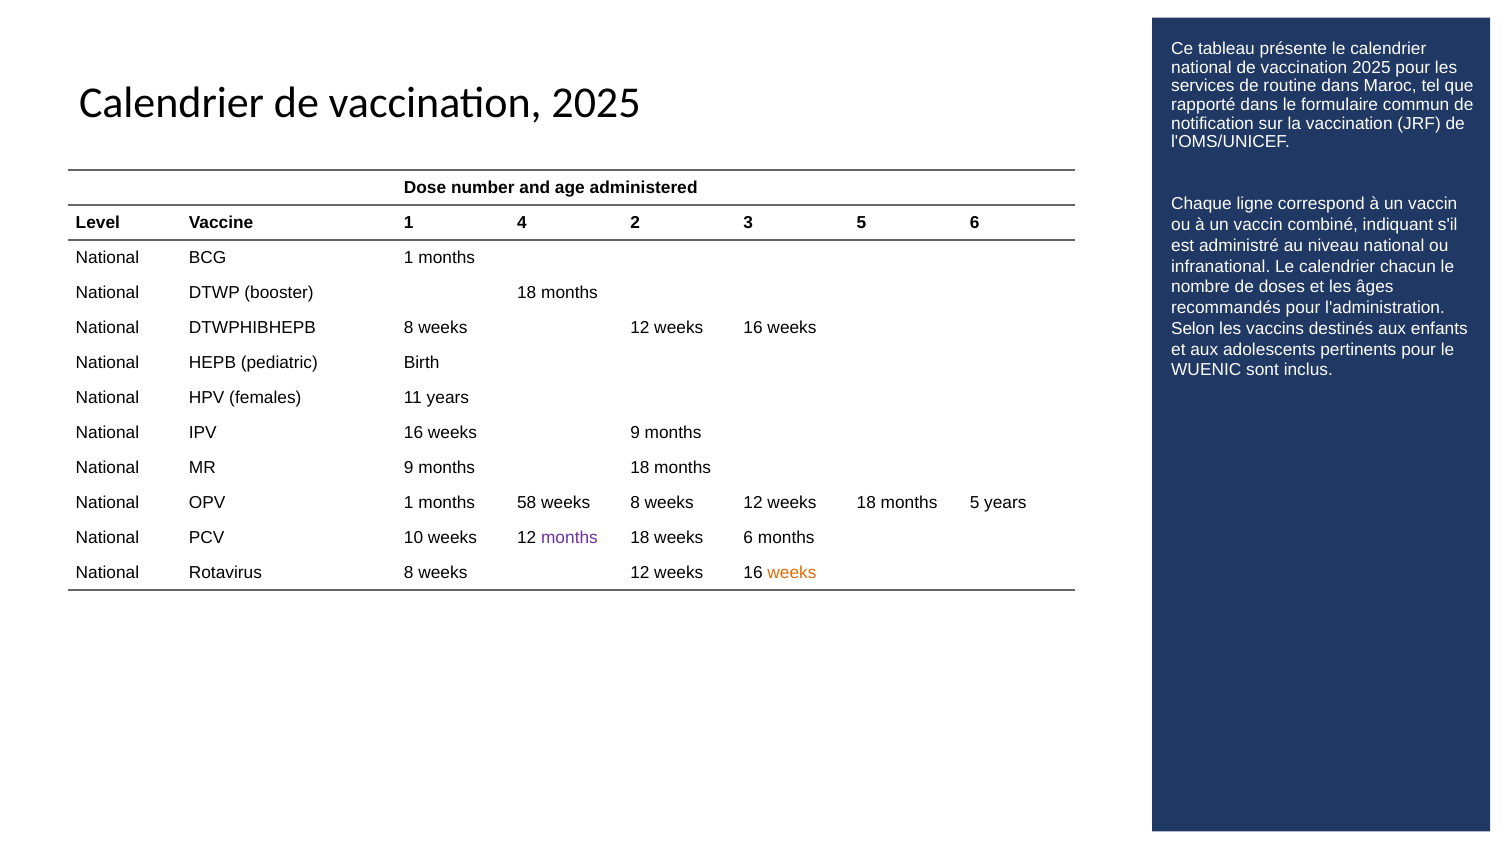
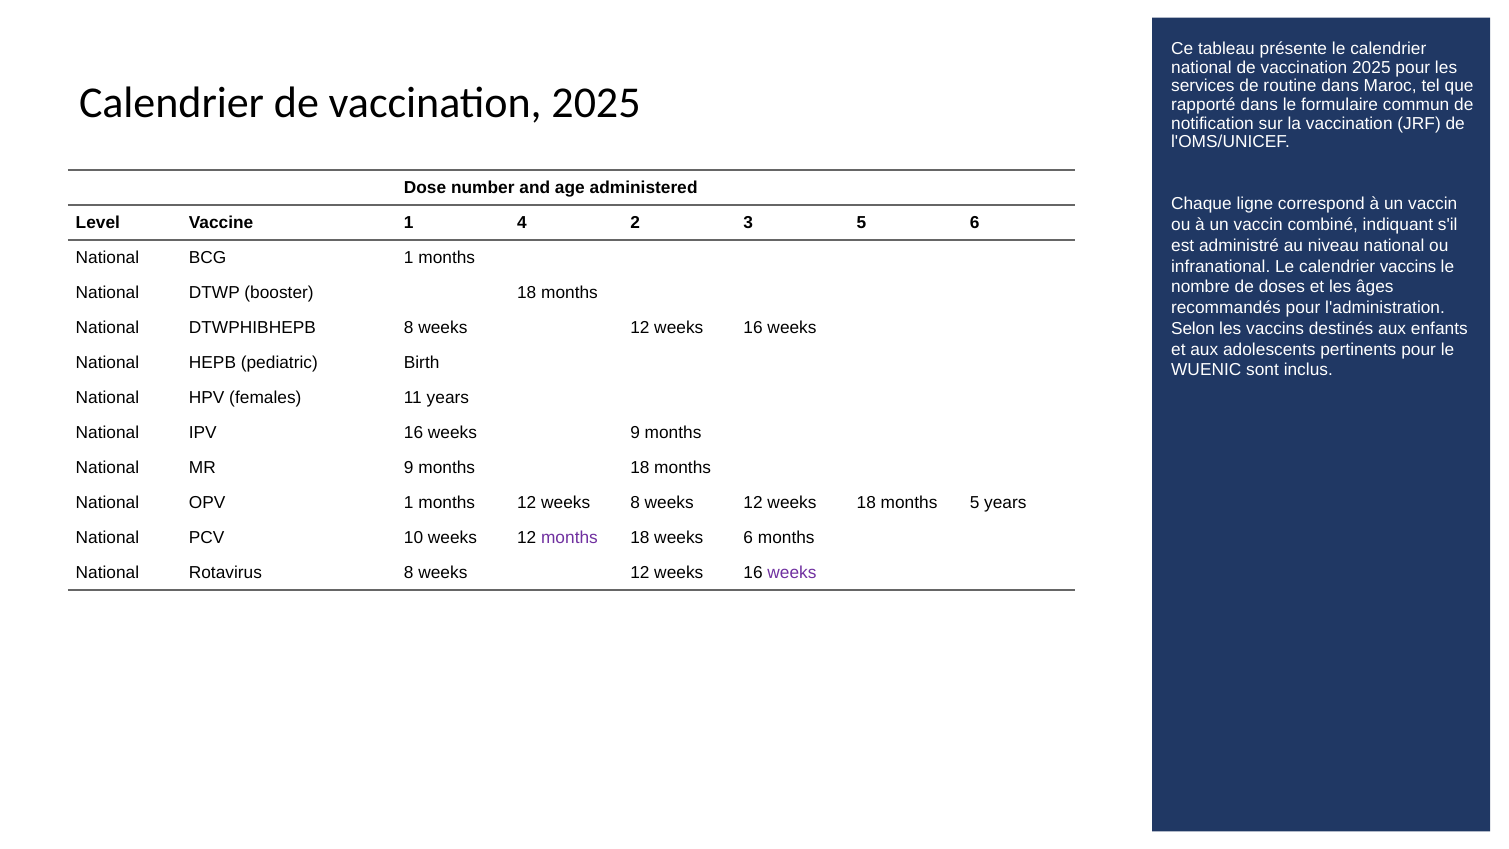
calendrier chacun: chacun -> vaccins (1408, 266)
months 58: 58 -> 12 (527, 502)
weeks colour: orange -> purple (792, 572)
